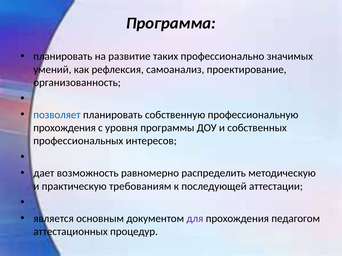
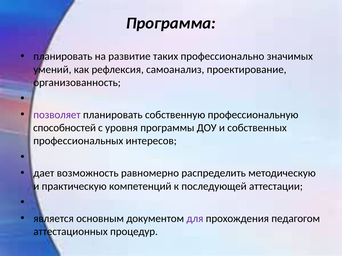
позволяет colour: blue -> purple (57, 115)
прохождения: прохождения -> способностей (65, 128)
требованиям: требованиям -> компетенций (140, 187)
